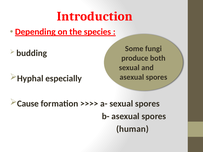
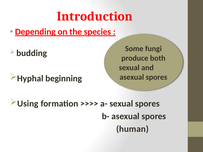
especially: especially -> beginning (64, 79)
Cause: Cause -> Using (28, 104)
